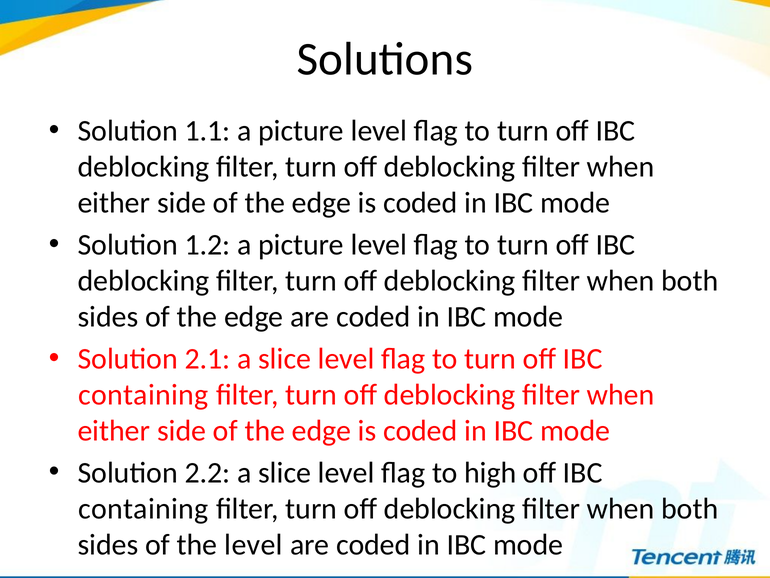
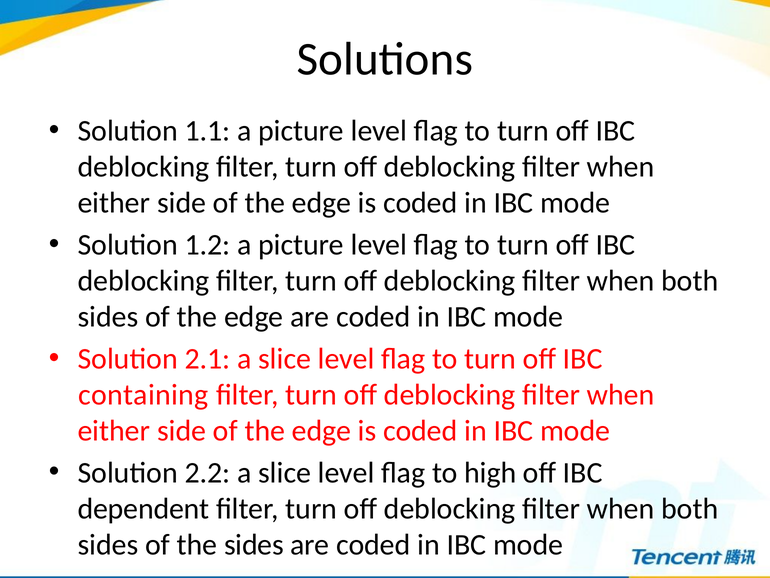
containing: containing -> dependent (144, 508)
the level: level -> sides (254, 544)
